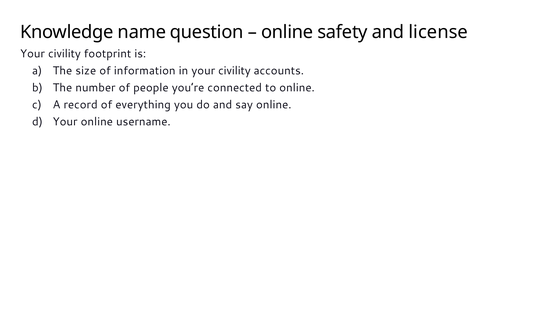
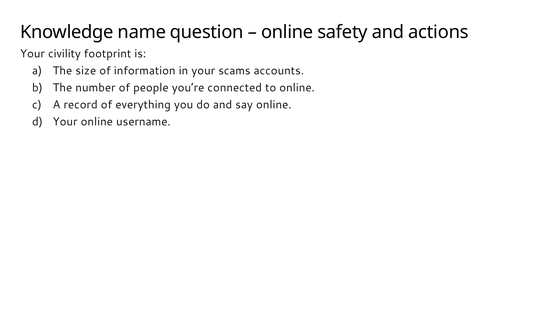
license: license -> actions (438, 32)
in your civility: civility -> scams (234, 71)
